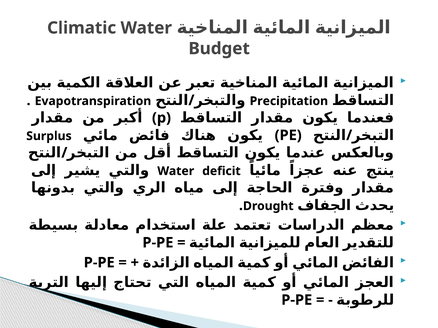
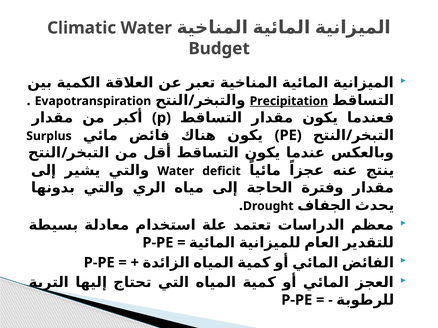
Precipitation underline: none -> present (289, 101)
